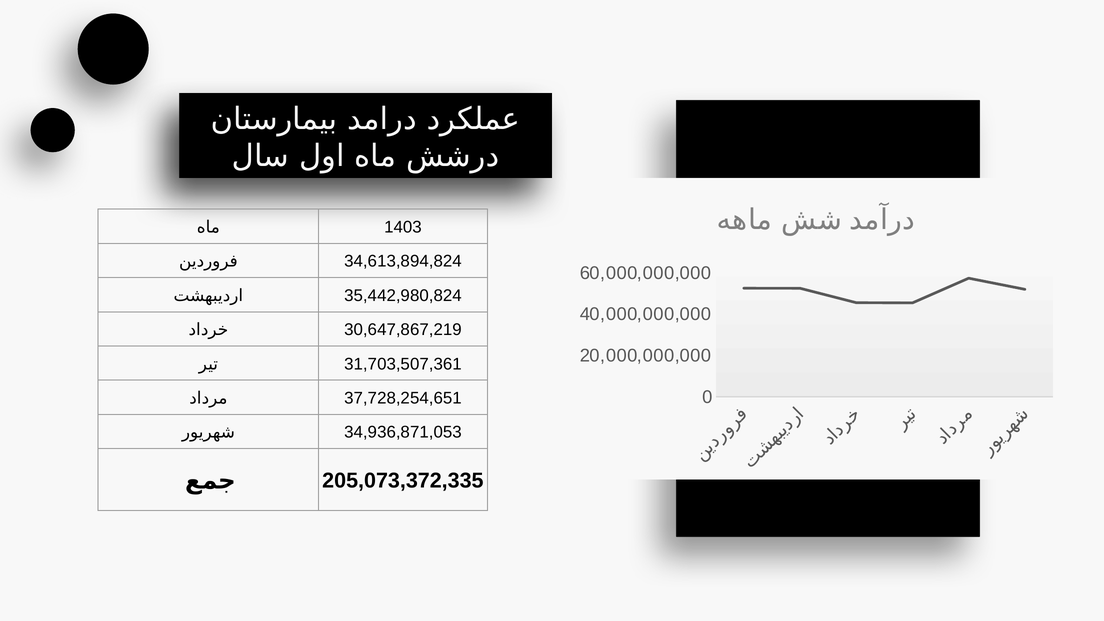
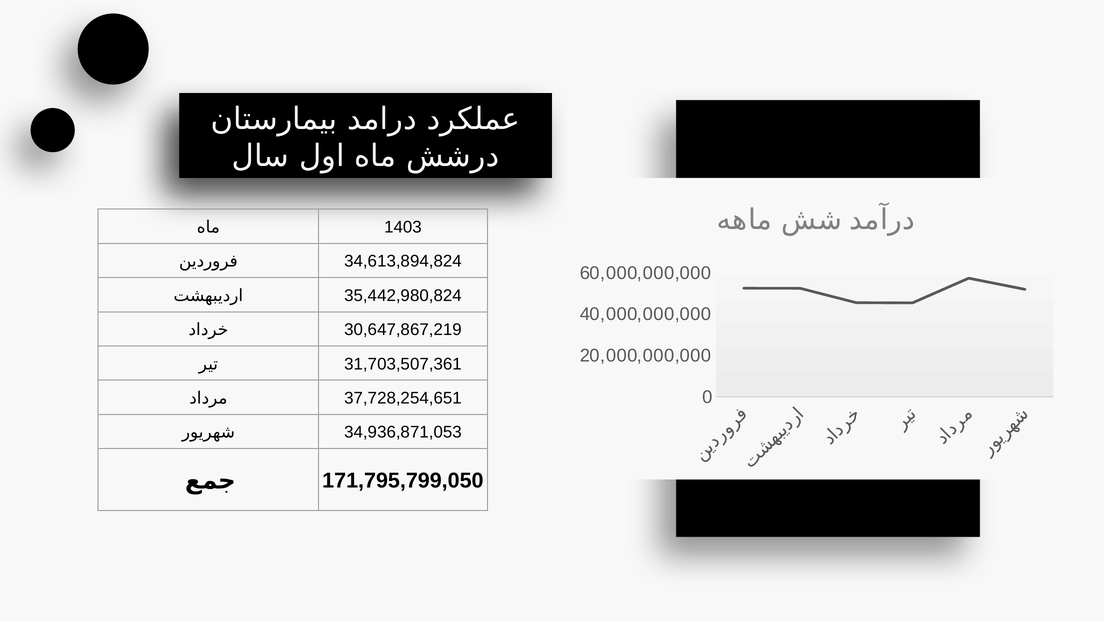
205,073,372,335: 205,073,372,335 -> 171,795,799,050 (403, 481)
